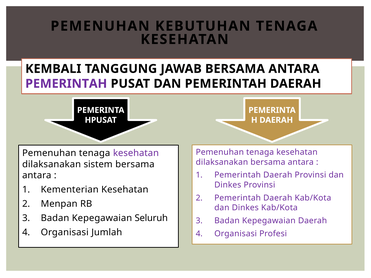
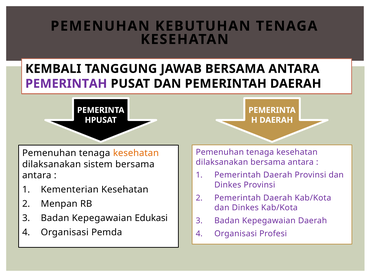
kesehatan colour: purple -> orange (136, 153)
Seluruh: Seluruh -> Edukasi (151, 218)
Jumlah: Jumlah -> Pemda (107, 232)
